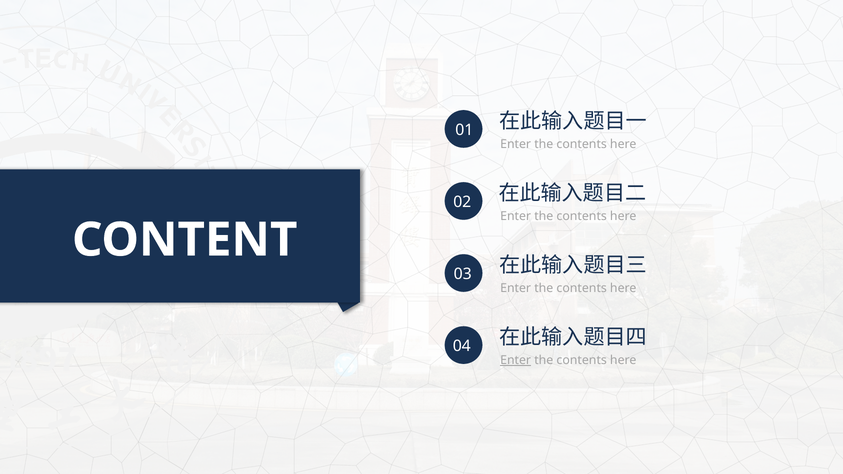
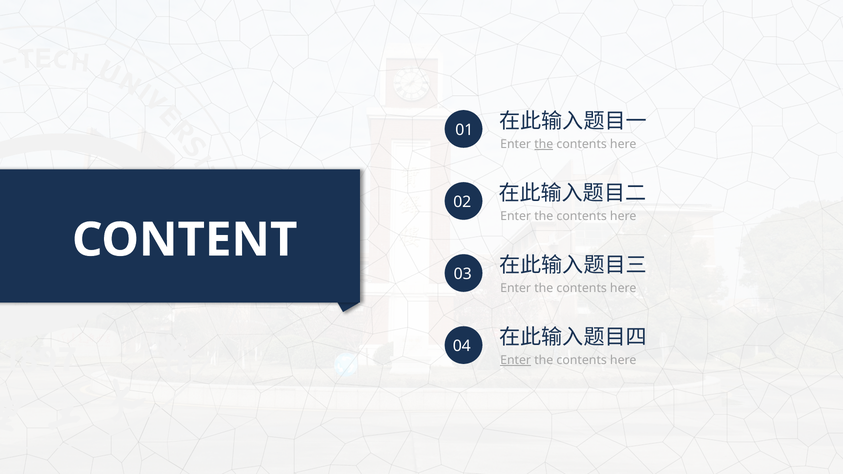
the underline: none -> present (544, 144)
